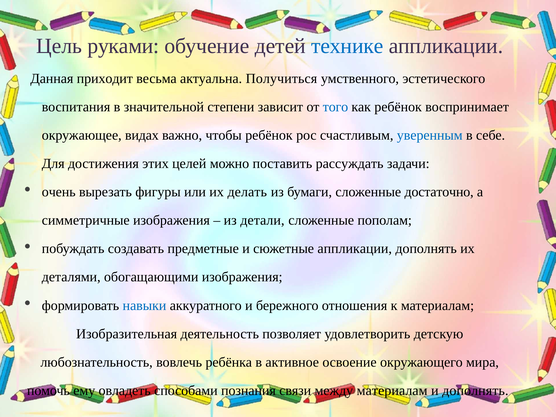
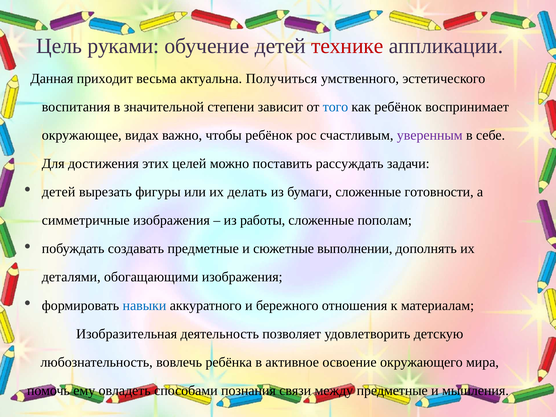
технике colour: blue -> red (347, 46)
уверенным colour: blue -> purple (430, 135)
очень: очень -> детей (59, 192)
достаточно: достаточно -> готовности (439, 192)
детали: детали -> работы (263, 220)
сюжетные аппликации: аппликации -> выполнении (355, 249)
между материалам: материалам -> предметные (392, 390)
и дополнять: дополнять -> мышления (475, 390)
